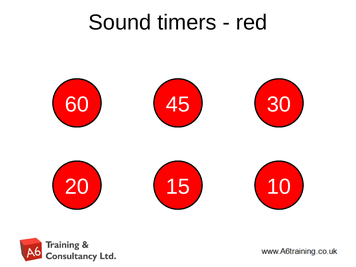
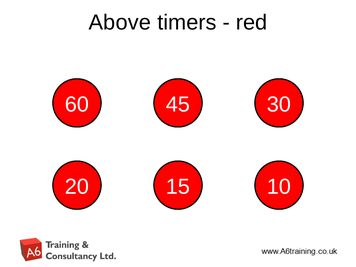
Sound: Sound -> Above (120, 22)
